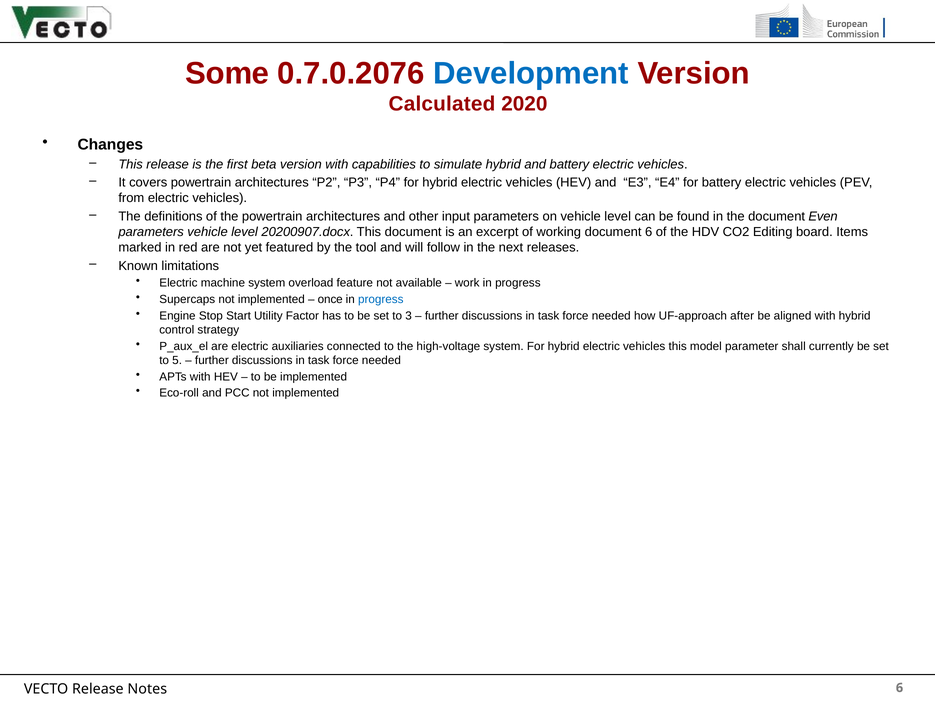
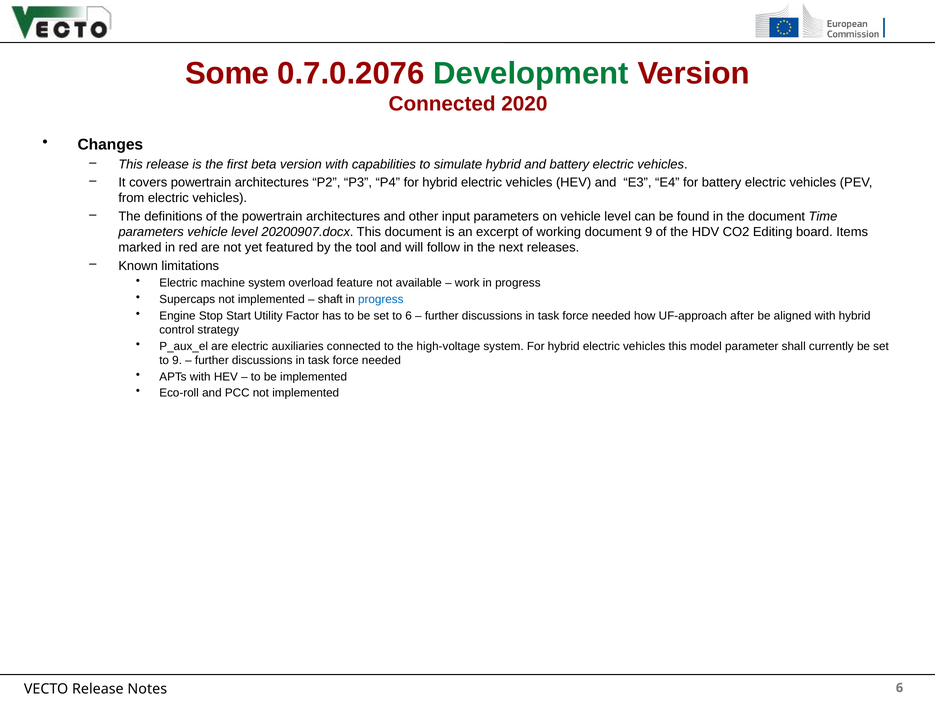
Development colour: blue -> green (531, 73)
Calculated: Calculated -> Connected (442, 104)
Even: Even -> Time (823, 216)
document 6: 6 -> 9 (649, 232)
once: once -> shaft (330, 299)
to 3: 3 -> 6 (409, 316)
to 5: 5 -> 9 (177, 360)
